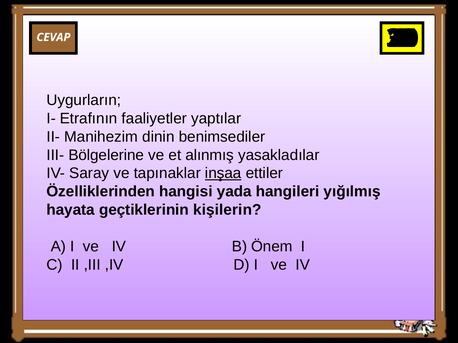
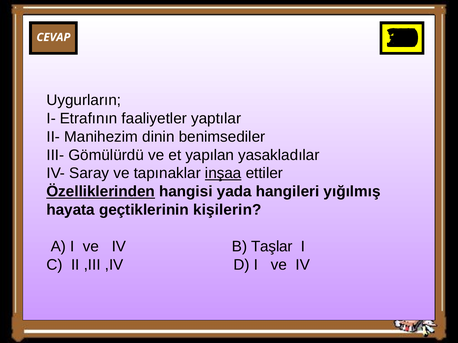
Bölgelerine: Bölgelerine -> Gömülürdü (106, 155)
alınmış: alınmış -> yapılan (210, 155)
Özelliklerinden underline: none -> present (101, 192)
Önem: Önem -> Taşlar (272, 247)
